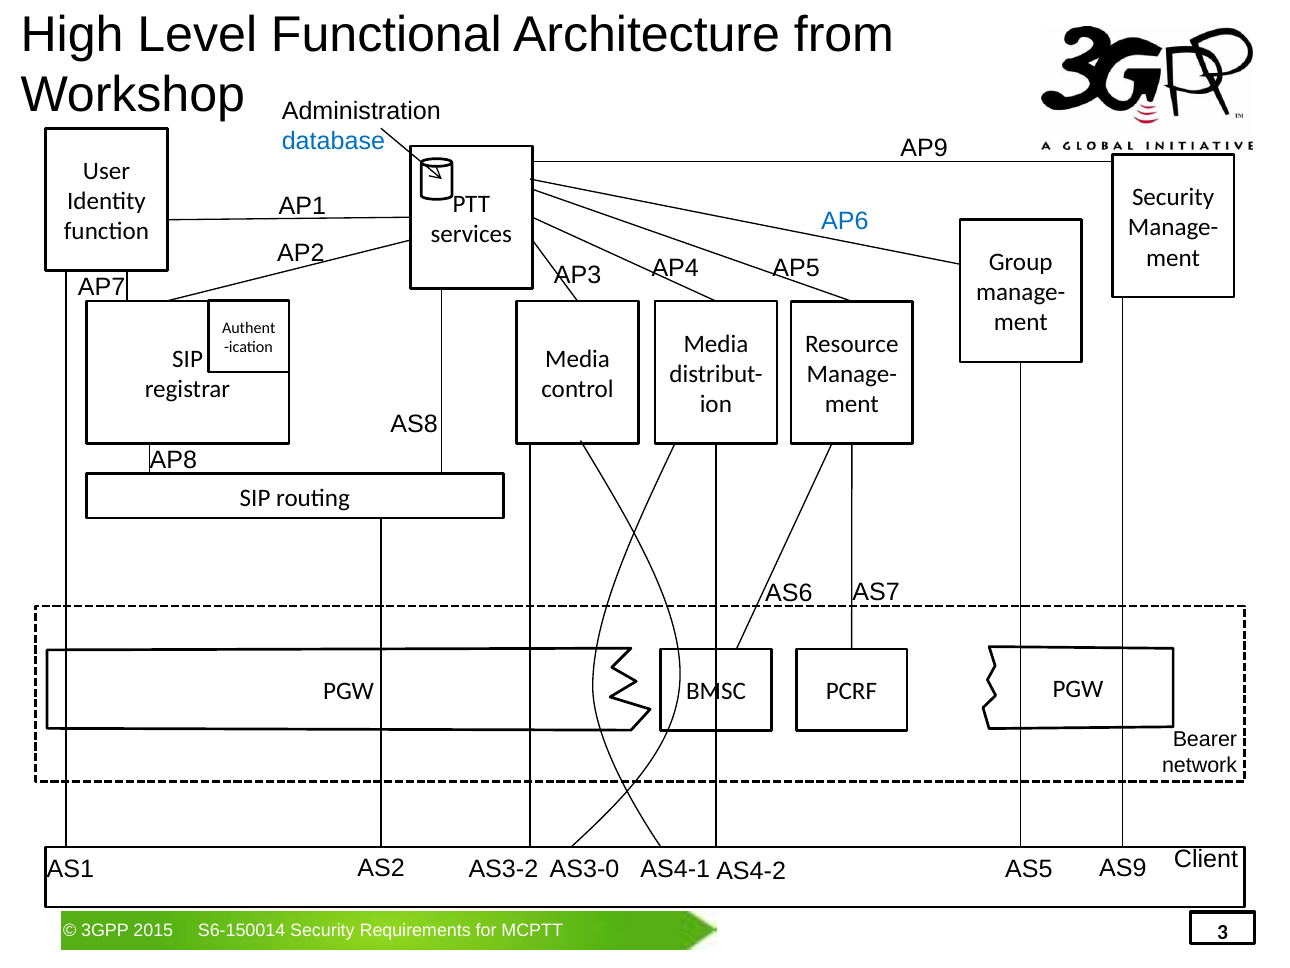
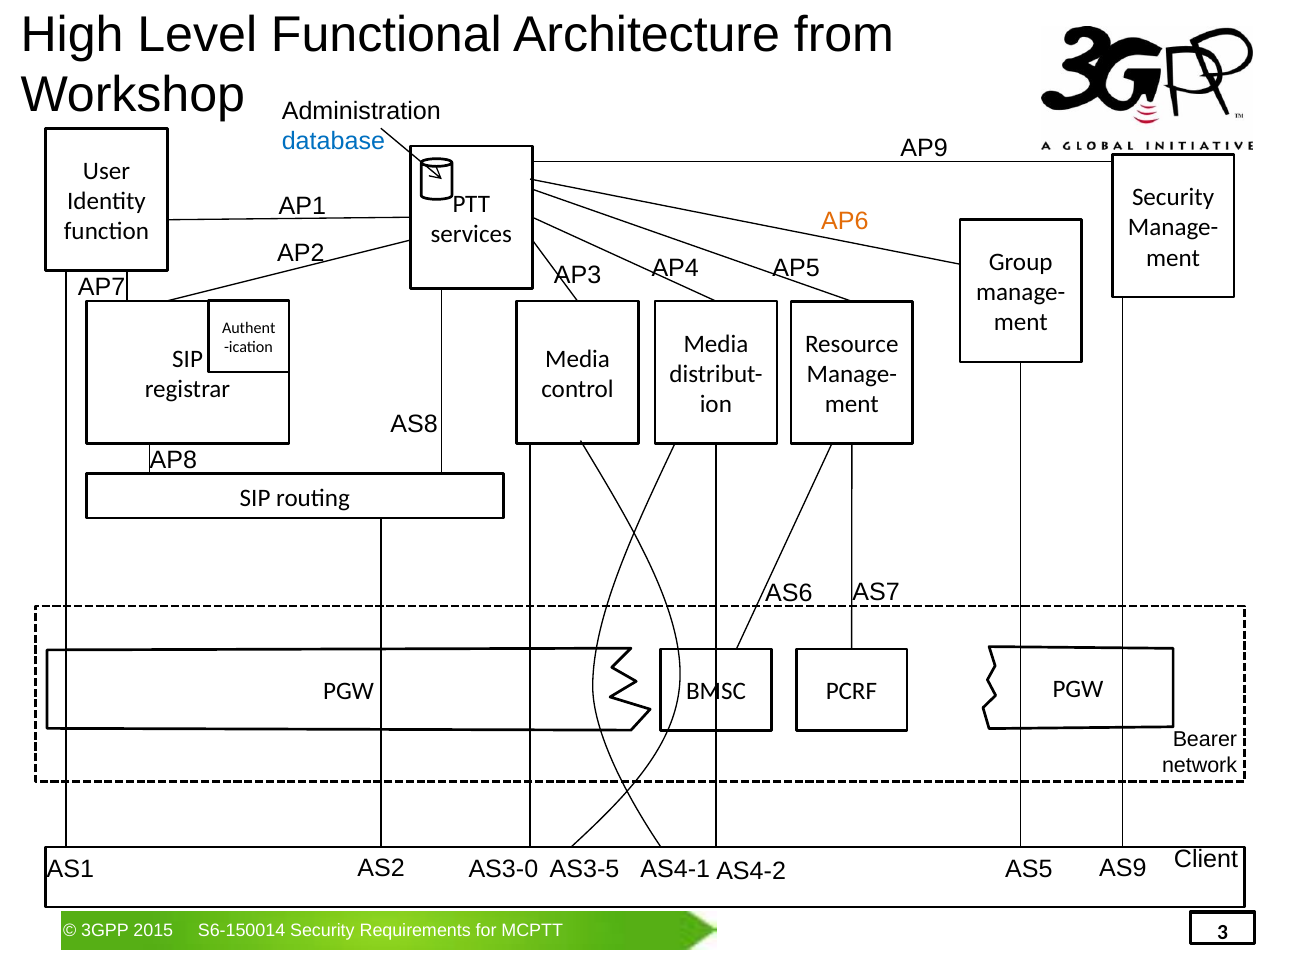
AP6 colour: blue -> orange (845, 221)
AS3-2: AS3-2 -> AS3-0 (503, 868)
AS3-0: AS3-0 -> AS3-5 (585, 869)
